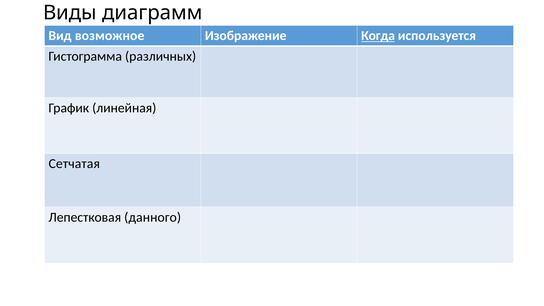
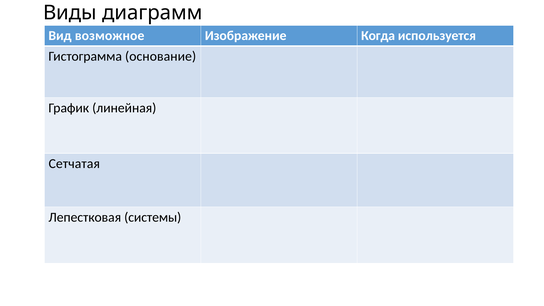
Когда underline: present -> none (378, 36)
различных: различных -> основание (161, 56)
данного: данного -> системы (153, 217)
